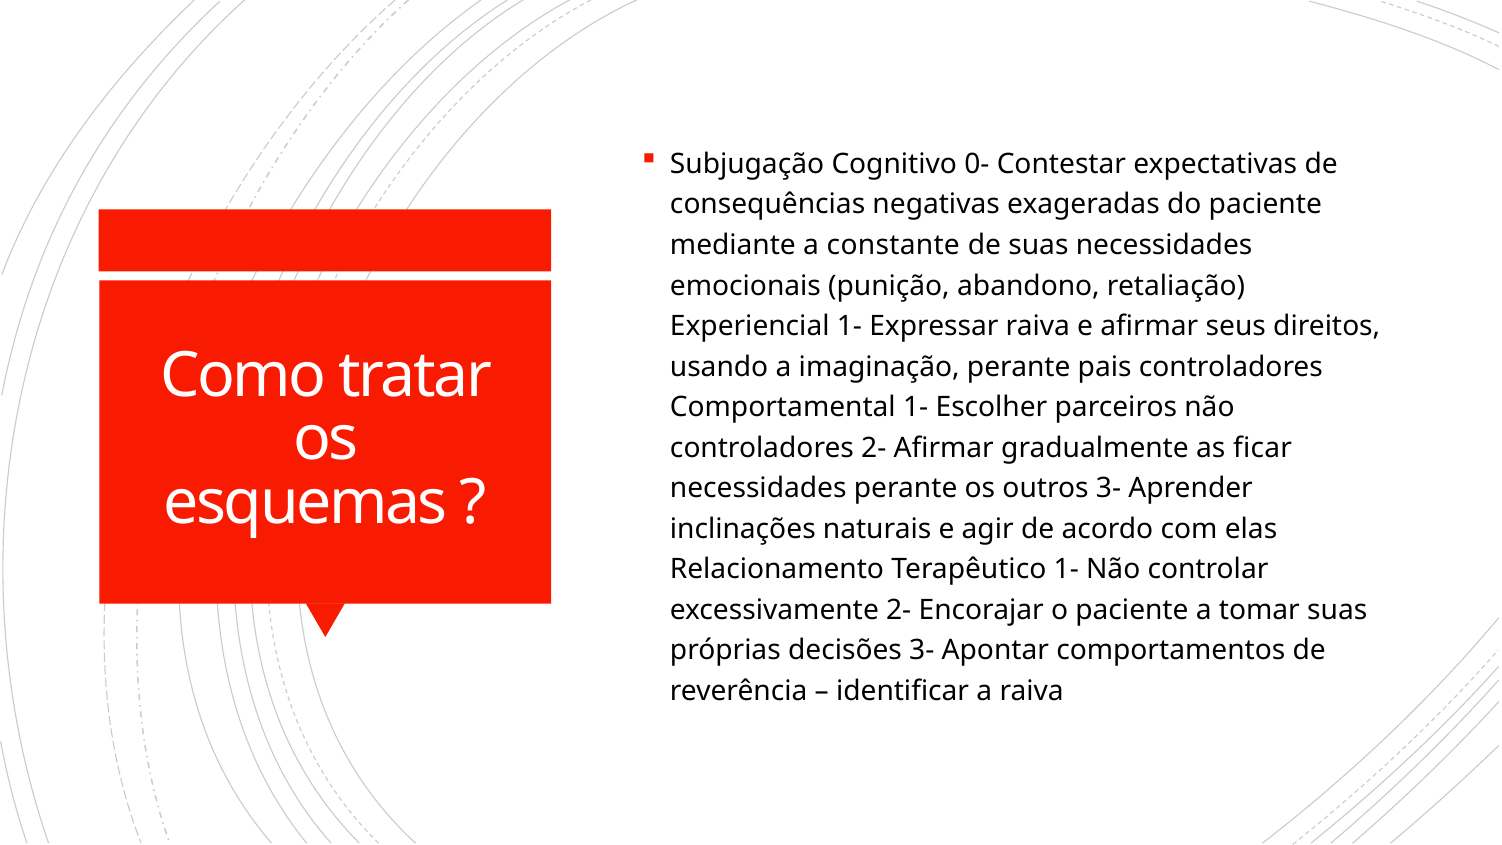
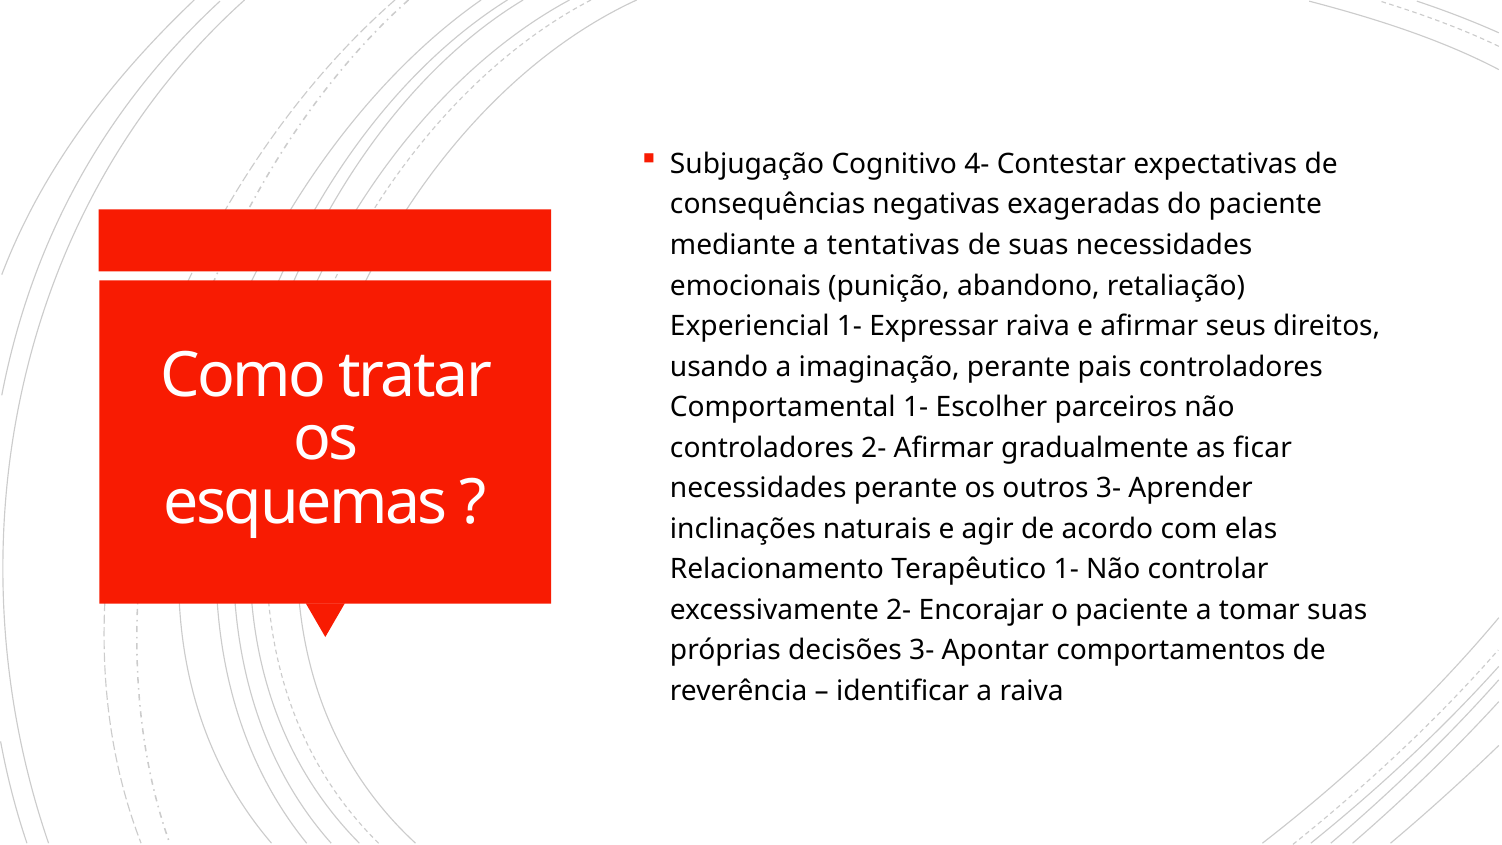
0-: 0- -> 4- (977, 164)
constante: constante -> tentativas (893, 245)
